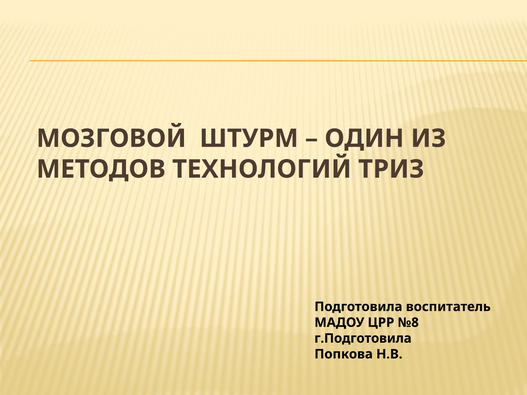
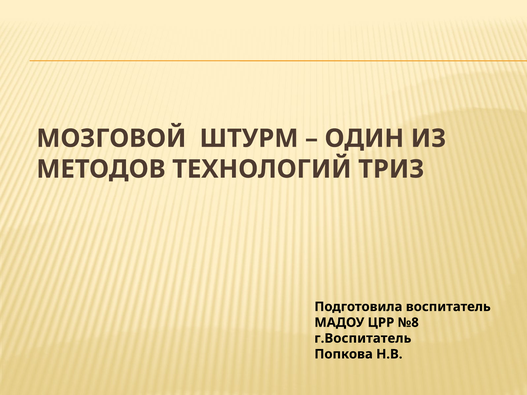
г.Подготовила: г.Подготовила -> г.Воспитатель (363, 339)
